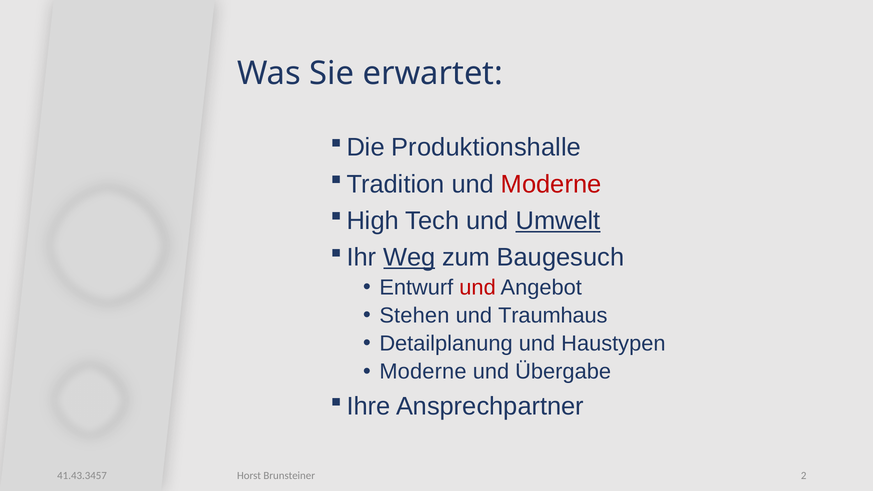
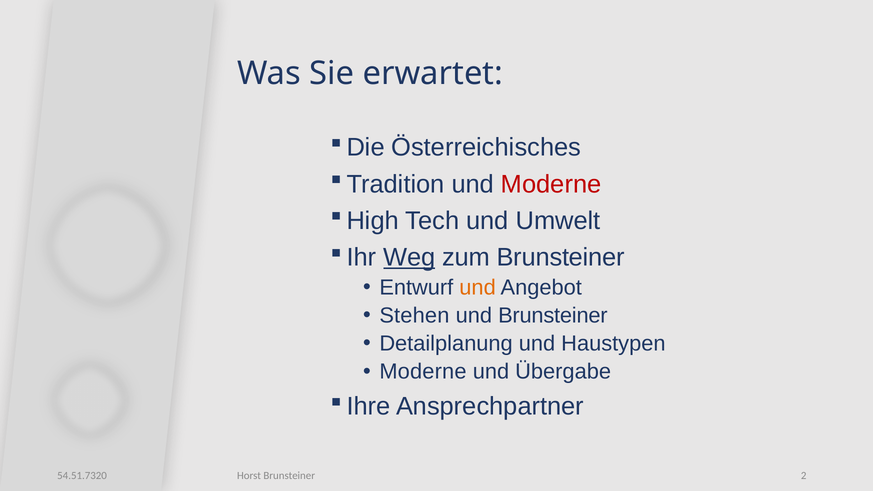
Produktionshalle: Produktionshalle -> Österreichisches (486, 148)
Umwelt underline: present -> none (558, 221)
zum Baugesuch: Baugesuch -> Brunsteiner (561, 257)
und colour: red -> orange (478, 288)
und Traumhaus: Traumhaus -> Brunsteiner (553, 316)
41.43.3457: 41.43.3457 -> 54.51.7320 (82, 476)
